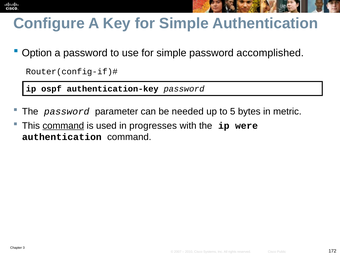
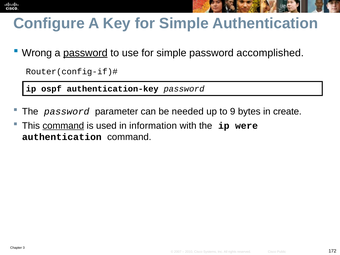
Option: Option -> Wrong (37, 53)
password underline: none -> present (85, 53)
5: 5 -> 9 (233, 112)
metric: metric -> create (287, 112)
progresses: progresses -> information (153, 126)
